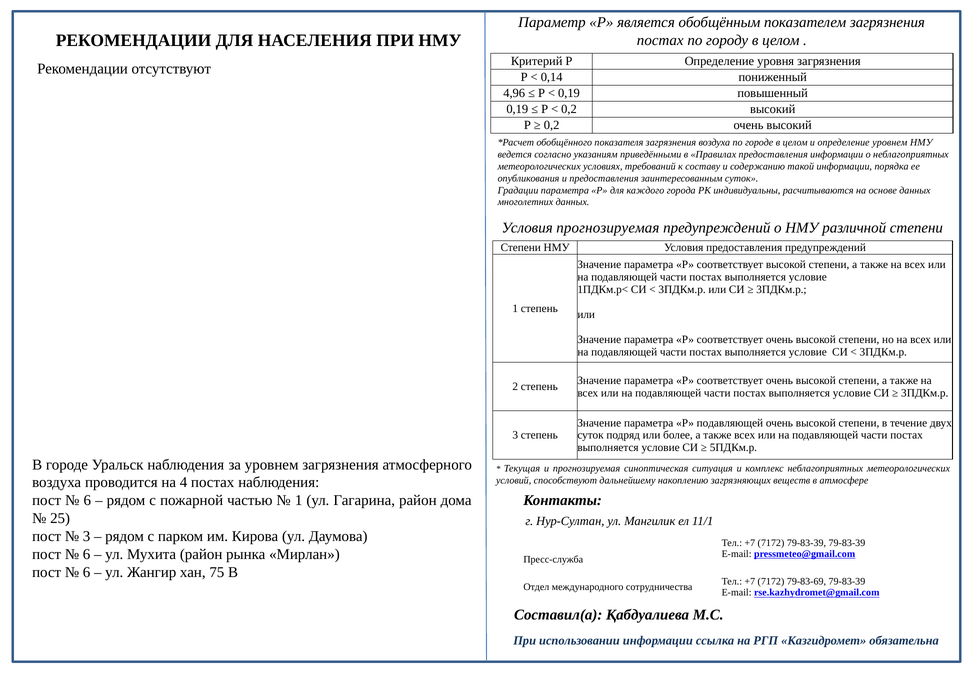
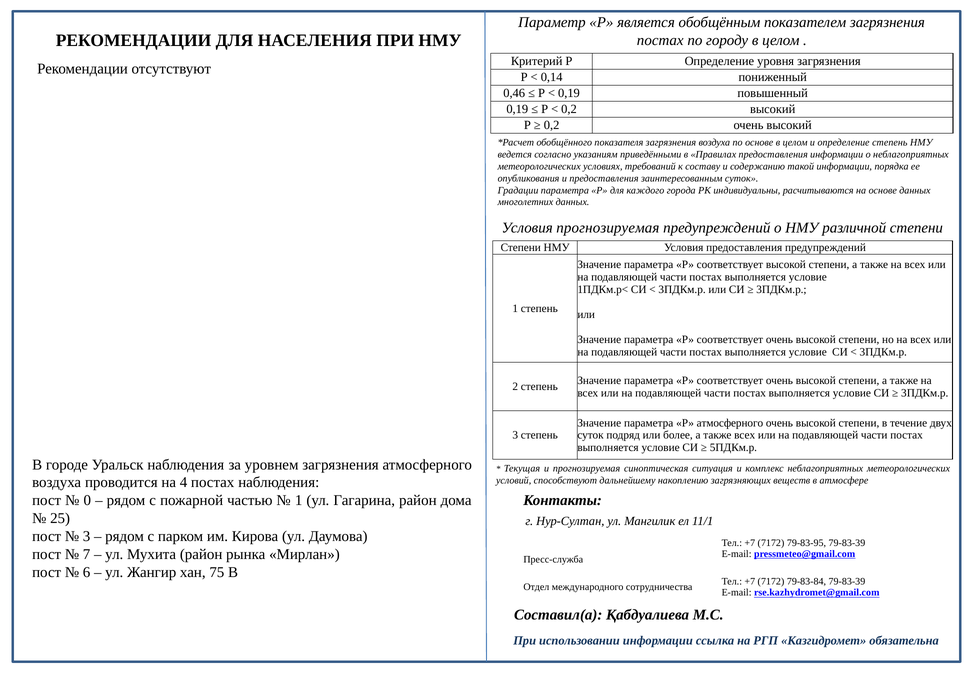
4,96: 4,96 -> 0,46 (514, 93)
по городе: городе -> основе (759, 143)
определение уровнем: уровнем -> степень (890, 143)
Р подавляющей: подавляющей -> атмосферного (730, 423)
6: 6 -> 0 (87, 501)
7172 79-83-39: 79-83-39 -> 79-83-95 (806, 543)
6: 6 -> 7 (87, 555)
79-83-69: 79-83-69 -> 79-83-84 (806, 582)
